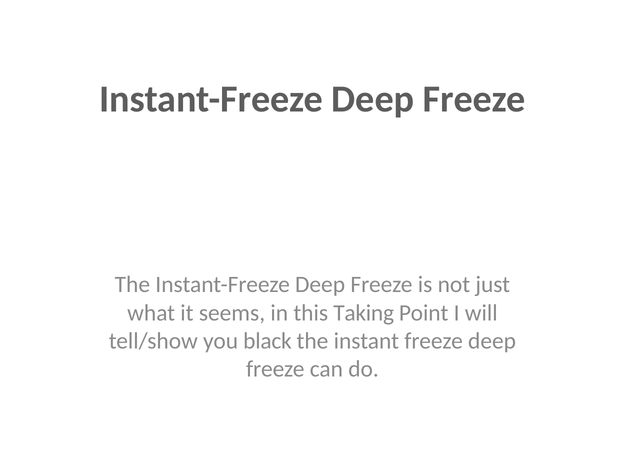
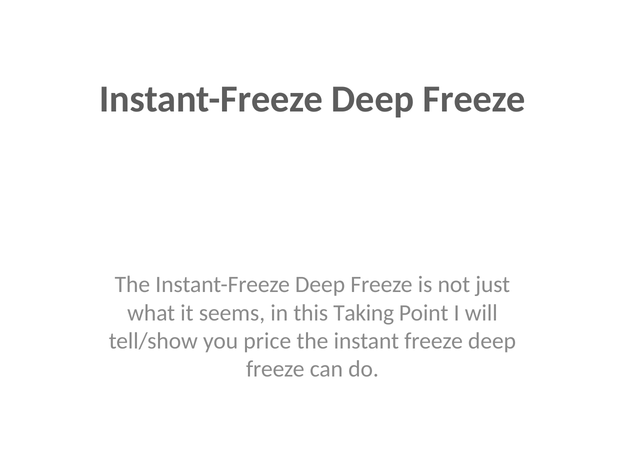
black: black -> price (267, 341)
